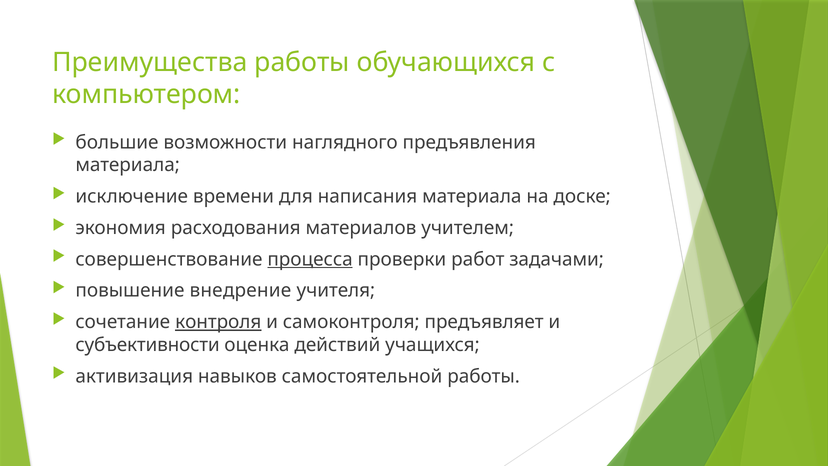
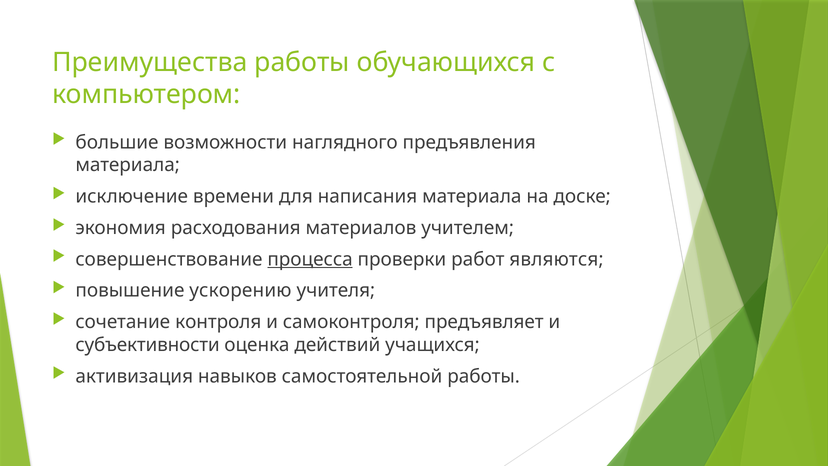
задачами: задачами -> являются (556, 259)
внедрение: внедрение -> ускорению (240, 290)
контроля underline: present -> none (218, 322)
